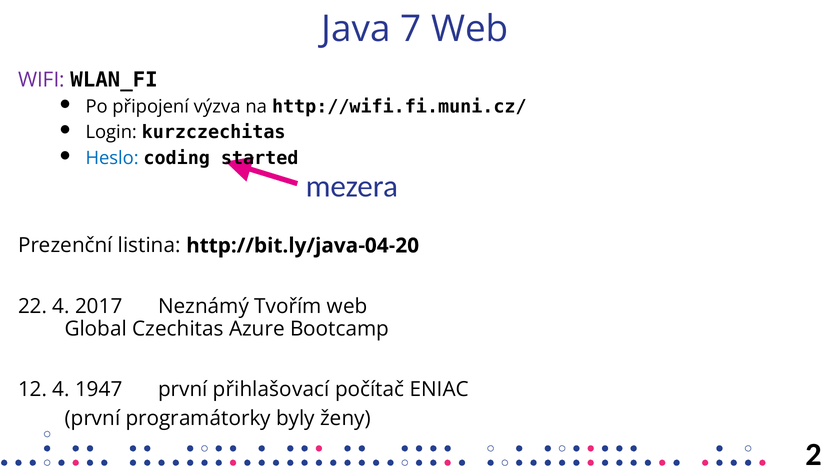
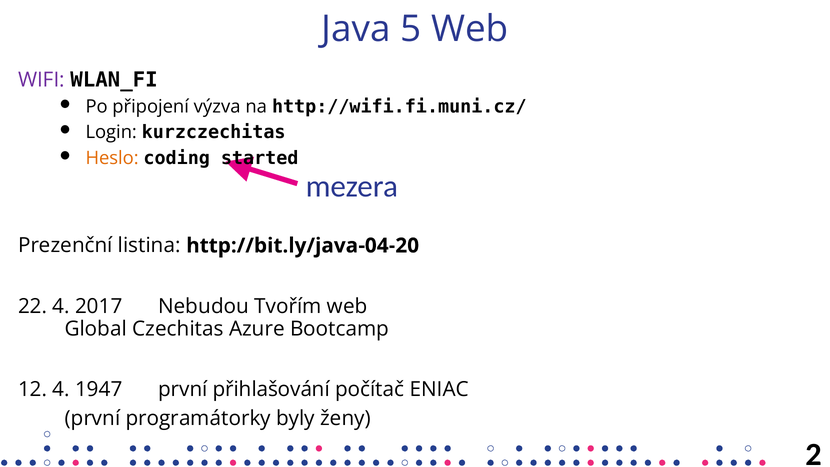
7: 7 -> 5 (411, 29)
Heslo colour: blue -> orange (112, 158)
Neznámý: Neznámý -> Nebudou (204, 306)
přihlašovací: přihlašovací -> přihlašování (271, 389)
